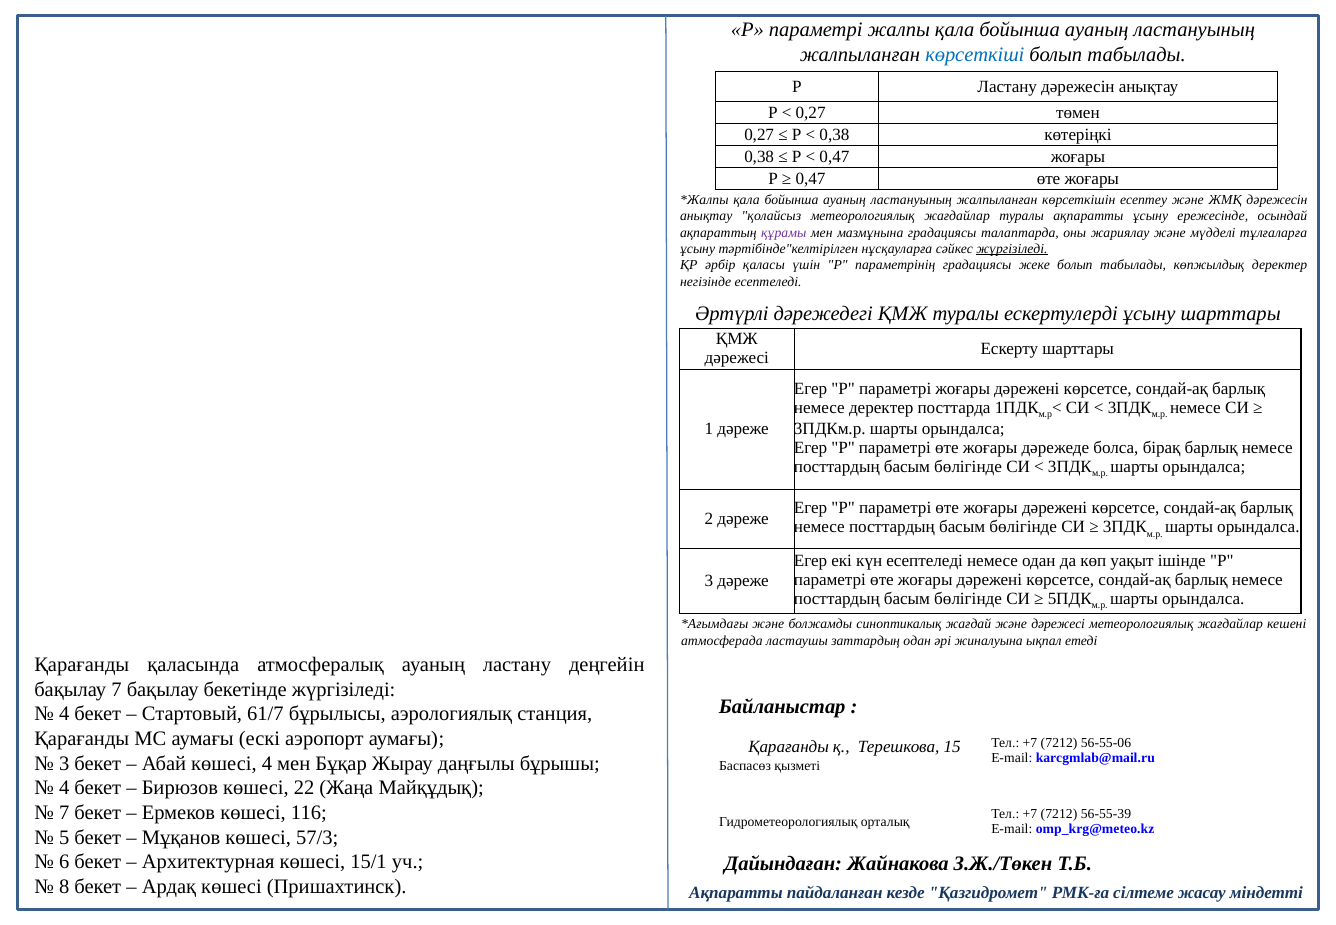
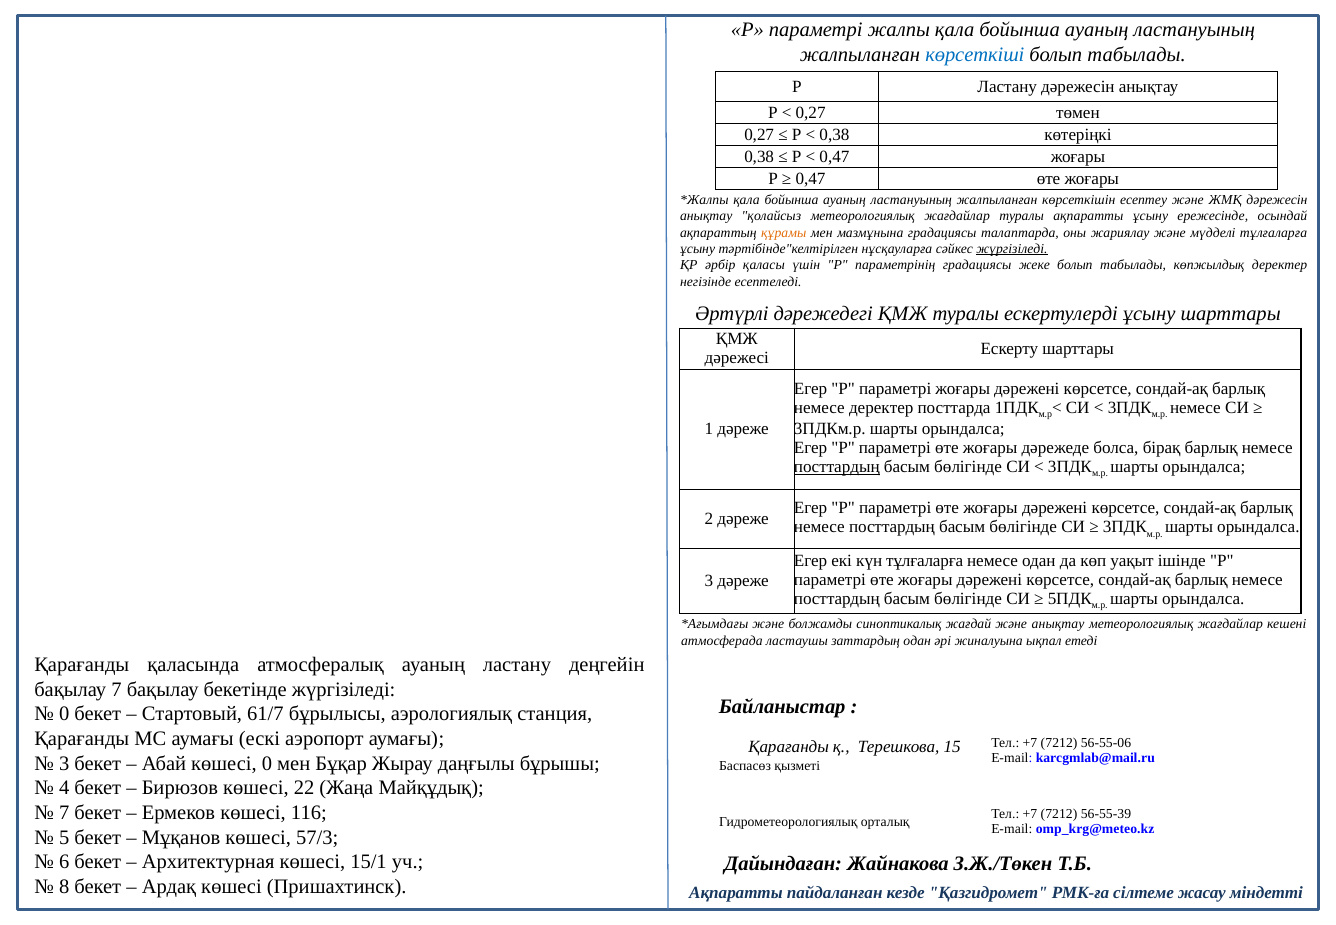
құрамы colour: purple -> orange (784, 233)
посттардың underline: none -> present (837, 467)
күн есептеледі: есептеледі -> тұлғаларға (925, 561)
және дәрежесі: дәрежесі -> анықтау (1058, 624)
4: 4 -> 0 (64, 714)
көшесі 4: 4 -> 0 (267, 763)
